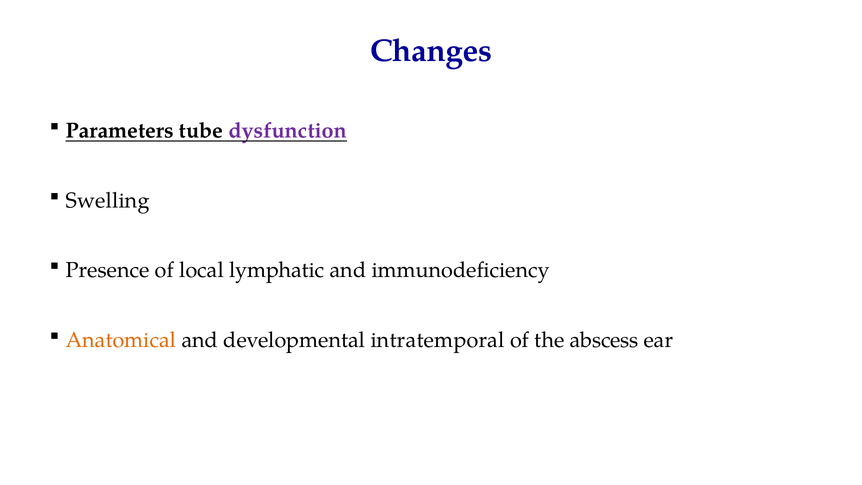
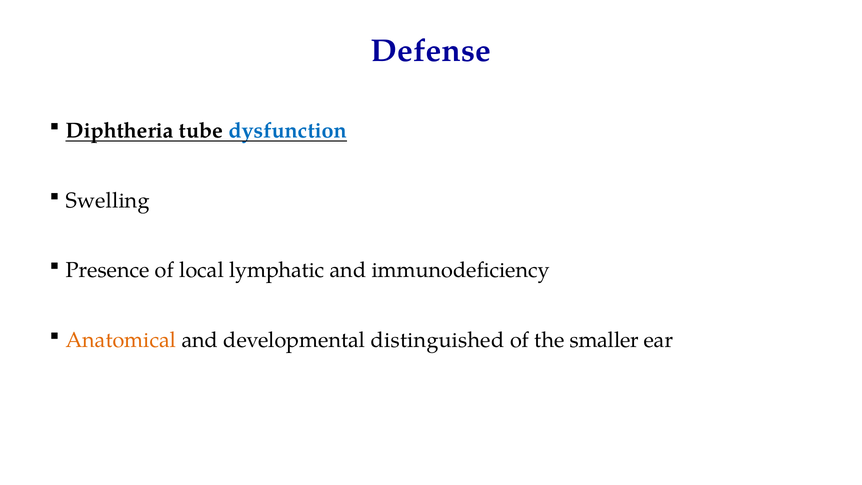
Changes: Changes -> Defense (431, 51)
Parameters: Parameters -> Diphtheria (120, 131)
dysfunction colour: purple -> blue (288, 131)
intratemporal: intratemporal -> distinguished (438, 340)
abscess: abscess -> smaller (604, 340)
